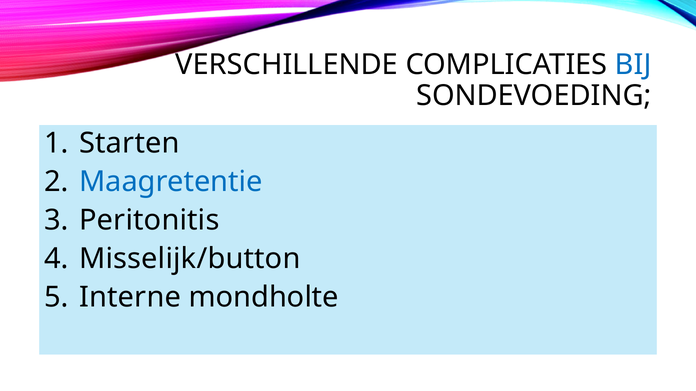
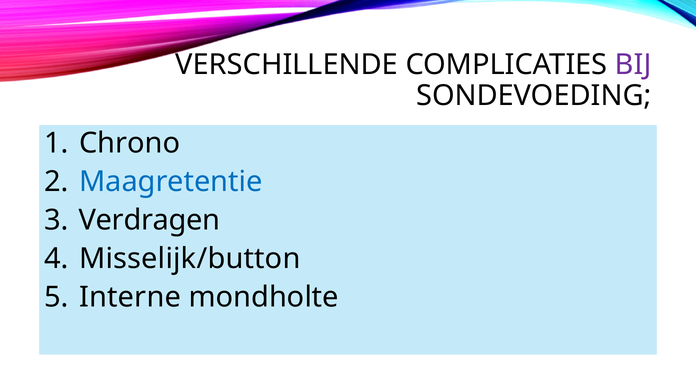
BIJ colour: blue -> purple (633, 65)
Starten: Starten -> Chrono (130, 143)
Peritonitis: Peritonitis -> Verdragen (150, 220)
